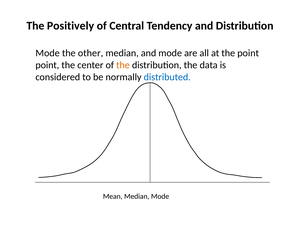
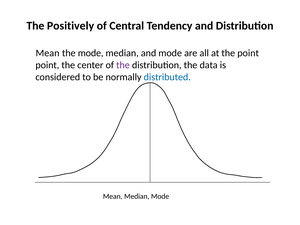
Mode: Mode -> Mean (48, 53)
the other: other -> mode (91, 53)
the colour: orange -> purple (123, 65)
